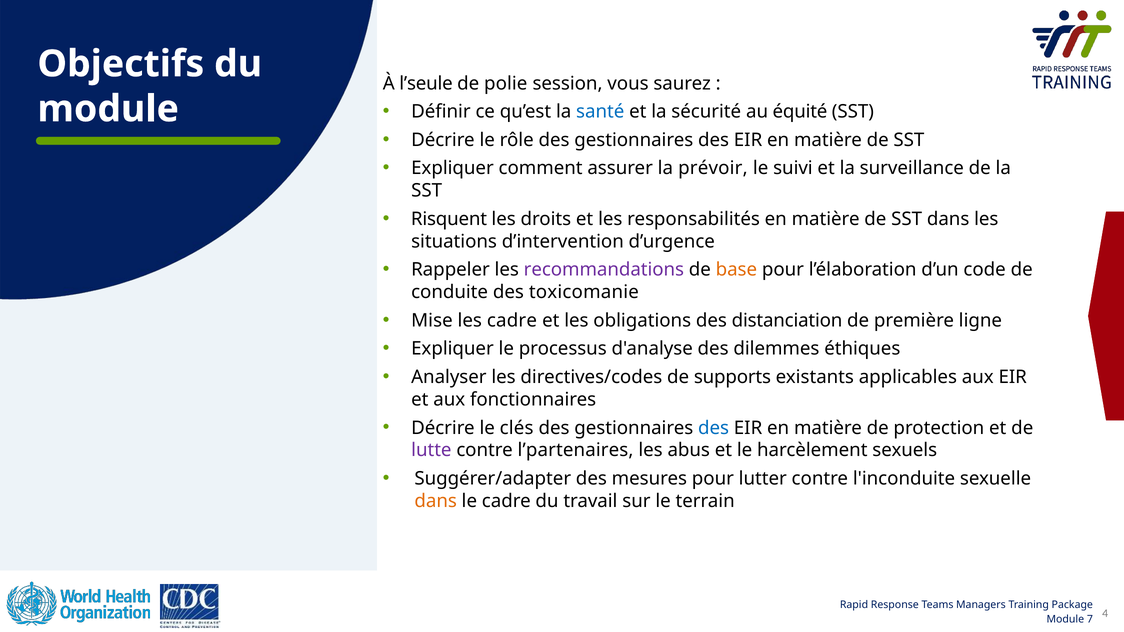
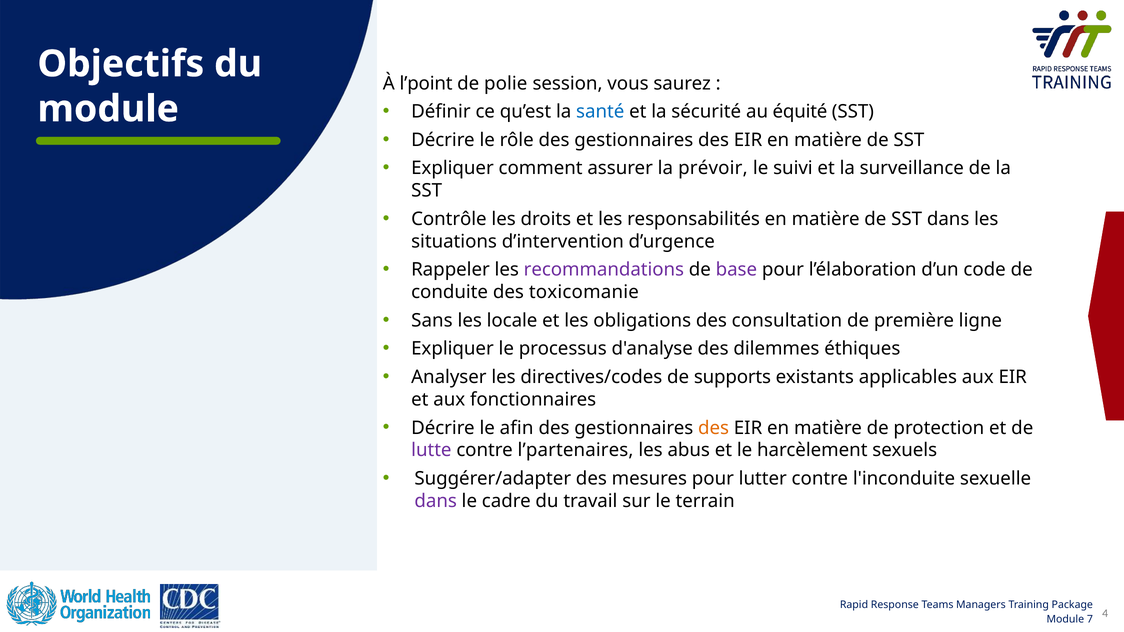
l’seule: l’seule -> l’point (426, 83)
Risquent: Risquent -> Contrôle (449, 219)
base colour: orange -> purple (736, 270)
Mise: Mise -> Sans (432, 321)
les cadre: cadre -> locale (512, 321)
distanciation: distanciation -> consultation (787, 321)
clés: clés -> afin (517, 428)
des colour: blue -> orange (714, 428)
dans colour: orange -> purple (436, 501)
